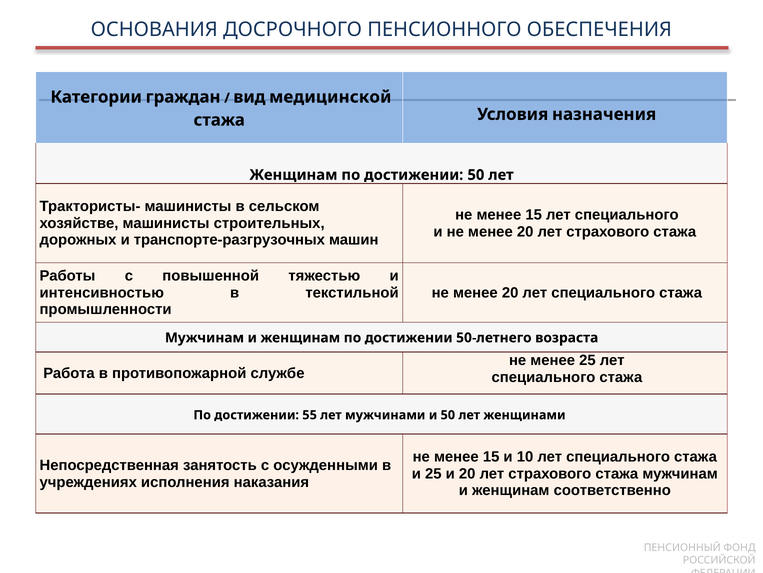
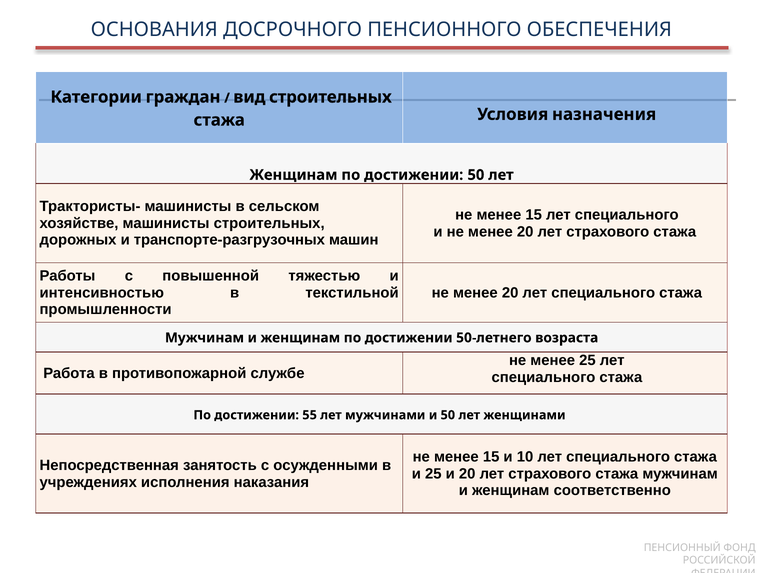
вид медицинской: медицинской -> строительных (330, 97)
